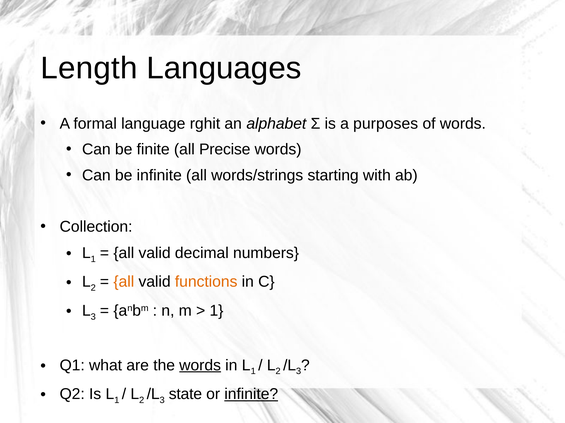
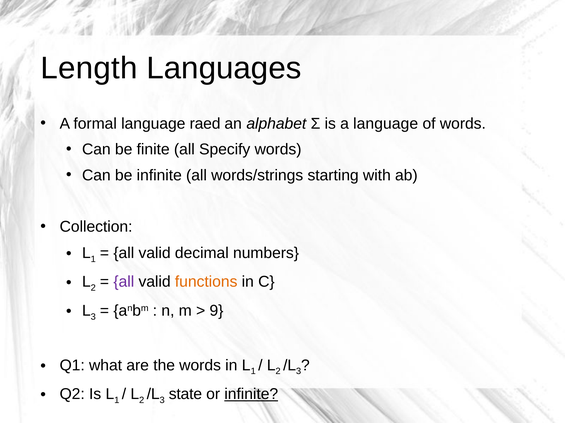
rghit: rghit -> raed (205, 124)
a purposes: purposes -> language (386, 124)
Precise: Precise -> Specify (225, 150)
all colour: orange -> purple (124, 282)
1: 1 -> 9 (216, 311)
words underline: present -> none (200, 366)
